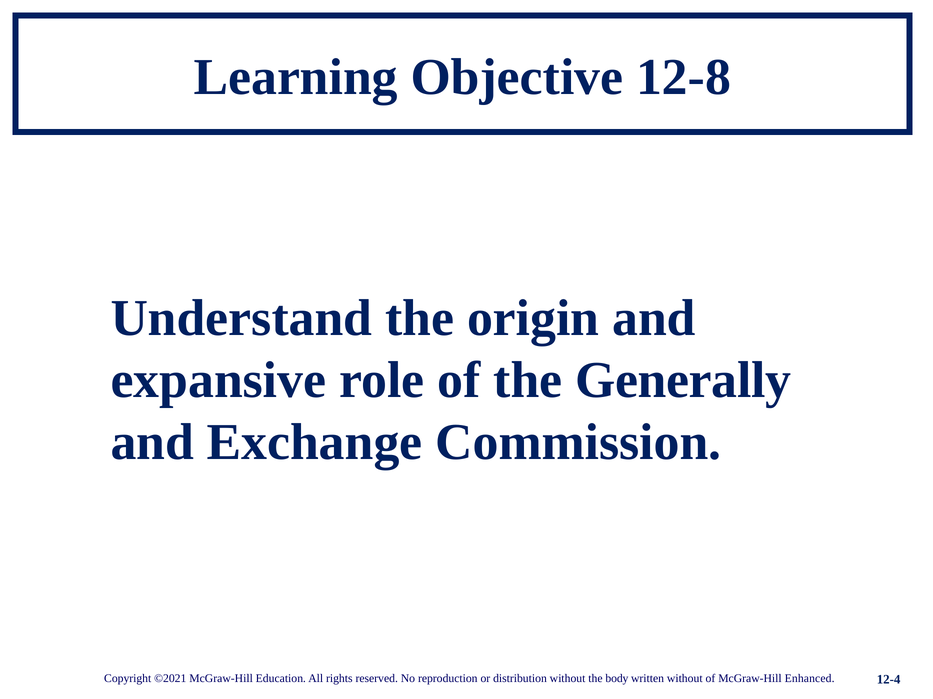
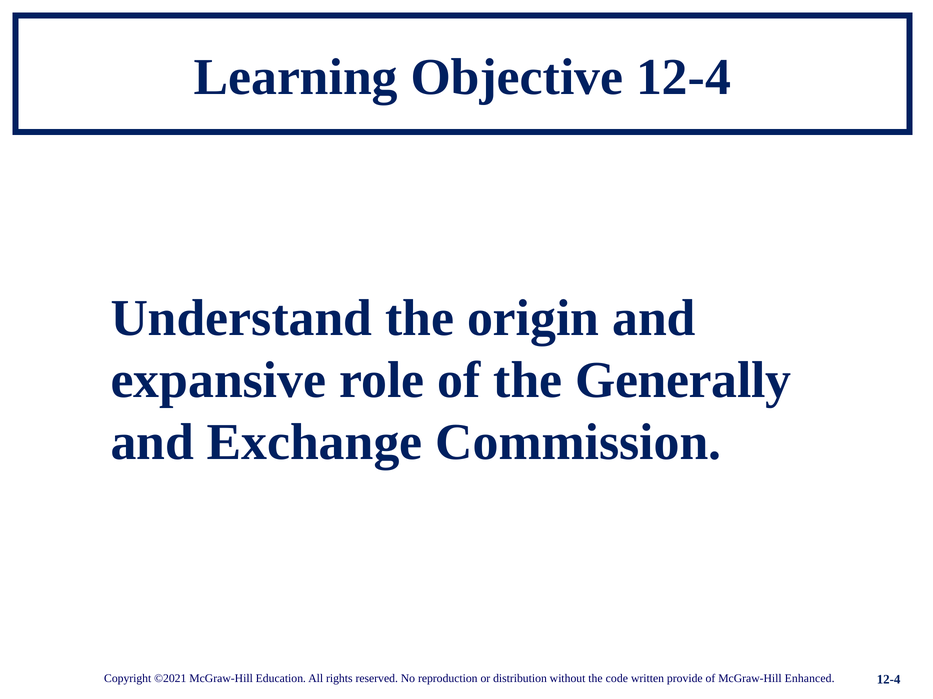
Objective 12-8: 12-8 -> 12-4 (684, 77)
body: body -> code (617, 679)
written without: without -> provide (685, 679)
